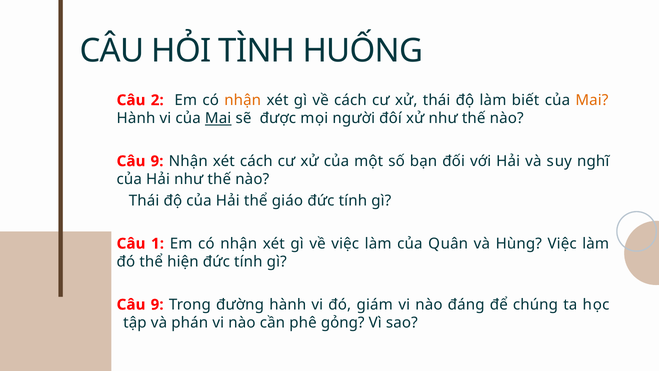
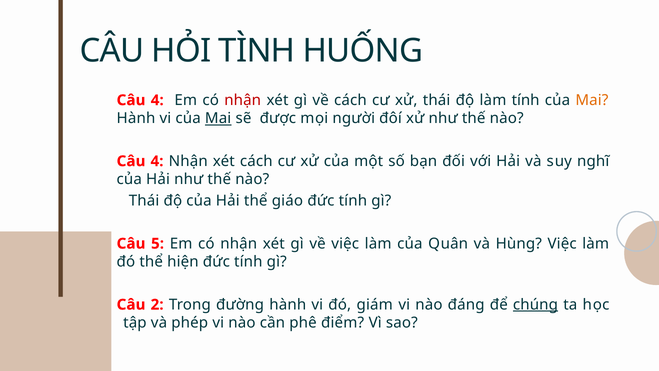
2: 2 -> 4 (157, 100)
nhận colour: orange -> red (243, 100)
làm biết: biết -> tính (526, 100)
9: 9 -> 4 (157, 161)
1: 1 -> 5 (158, 243)
9: 9 -> 2 (157, 304)
chúng underline: none -> present (535, 304)
phán: phán -> phép (190, 323)
gỏng: gỏng -> điểm (343, 323)
